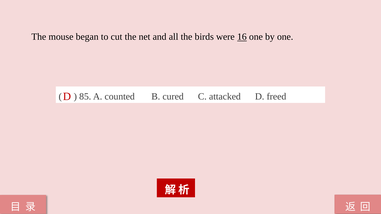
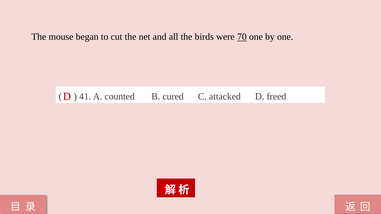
16: 16 -> 70 (242, 37)
85: 85 -> 41 (85, 97)
